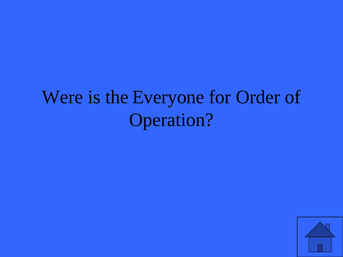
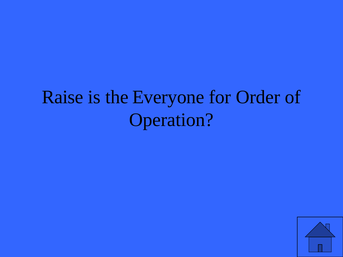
Were: Were -> Raise (63, 97)
